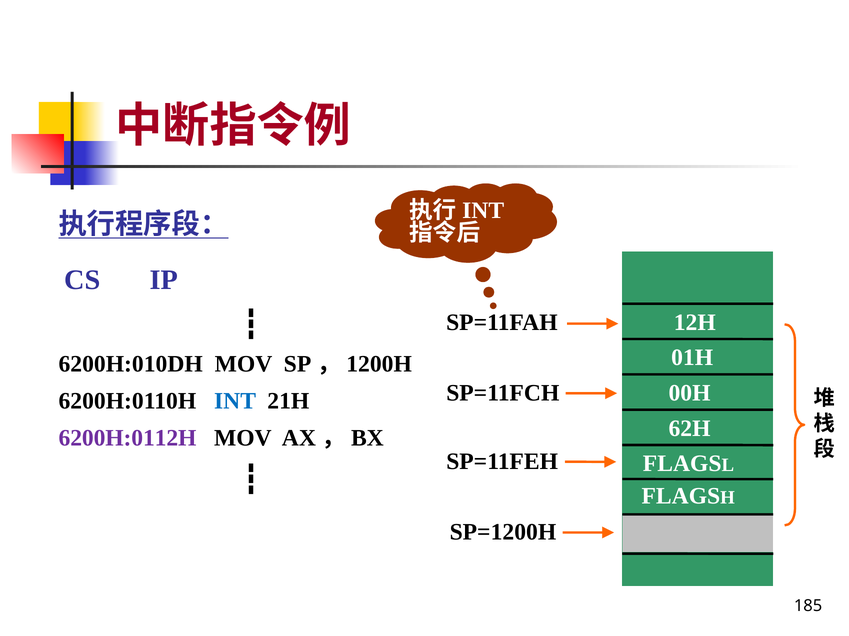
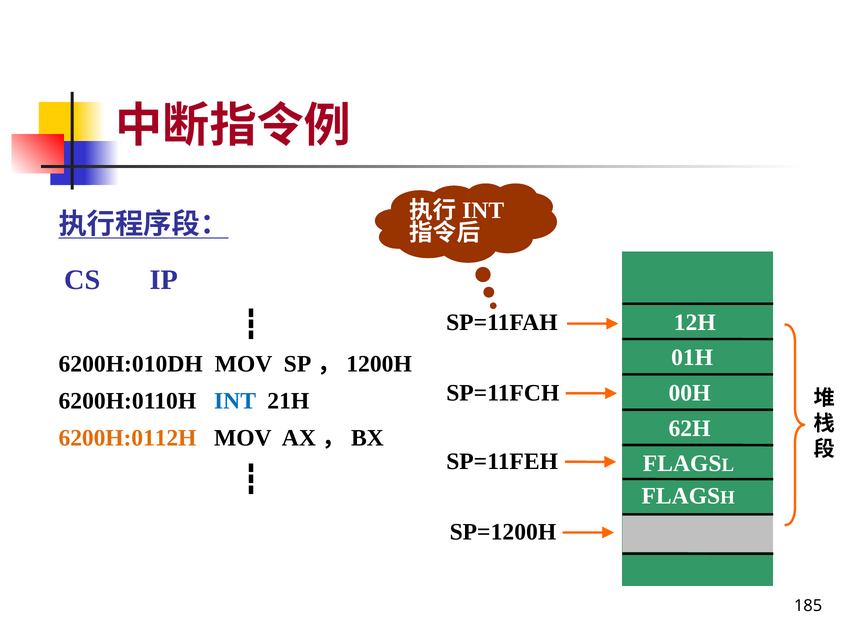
6200H:0112H colour: purple -> orange (127, 439)
